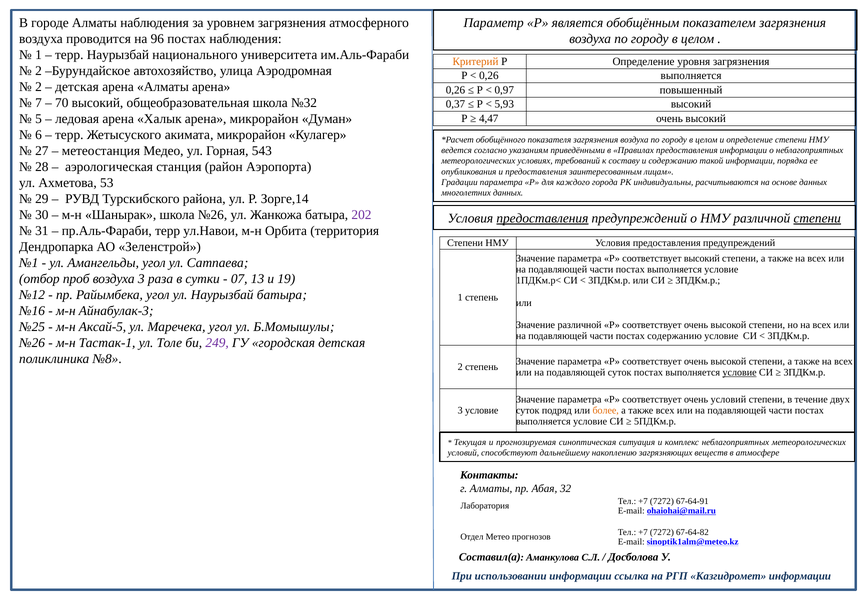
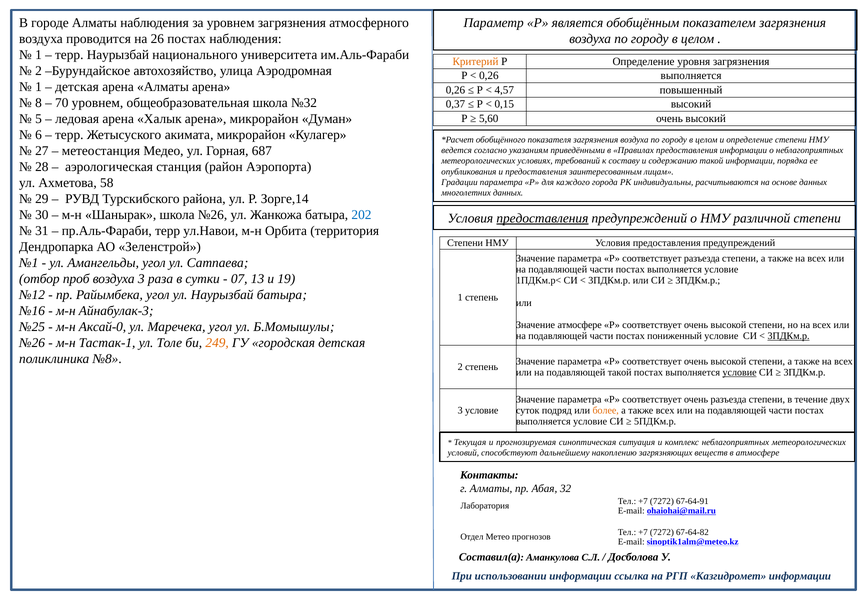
96: 96 -> 26 (157, 39)
2: 2 -> 1 (38, 87)
0,97: 0,97 -> 4,57 (504, 90)
7: 7 -> 8 (38, 103)
70 высокий: высокий -> уровнем (97, 103)
5,93: 5,93 -> 0,15 (504, 104)
4,47: 4,47 -> 5,60 (489, 119)
543: 543 -> 687 (262, 151)
53: 53 -> 58 (107, 183)
202 colour: purple -> blue (361, 215)
степени underline: present -> none (817, 218)
соответствует высокий: высокий -> разъезда (702, 259)
Значение различной: различной -> атмосфере (580, 325)
Аксай-5: Аксай-5 -> Аксай-0 (102, 327)
постах содержанию: содержанию -> пониженный (675, 336)
3ПДКм.р underline: none -> present (789, 336)
249 colour: purple -> orange (217, 343)
подавляющей суток: суток -> такой (620, 373)
очень условий: условий -> разъезда (729, 399)
